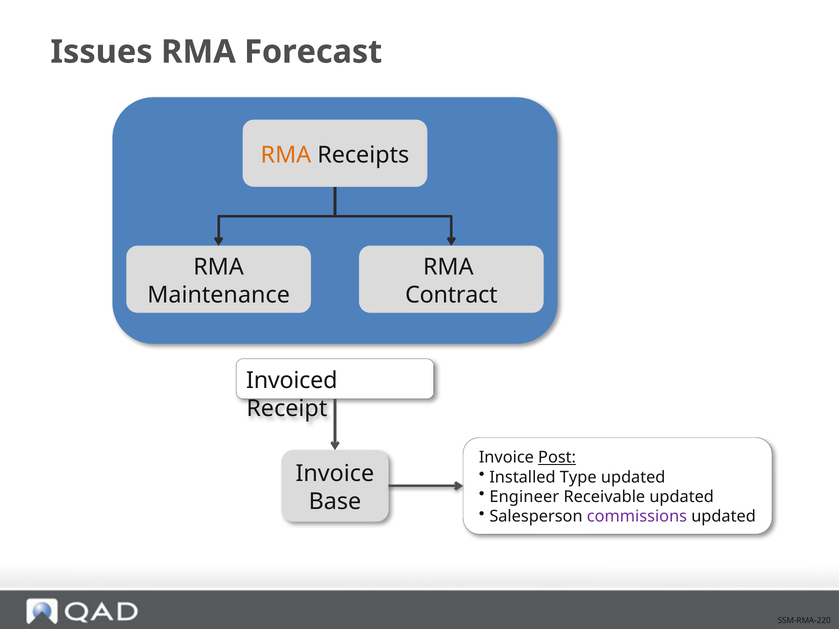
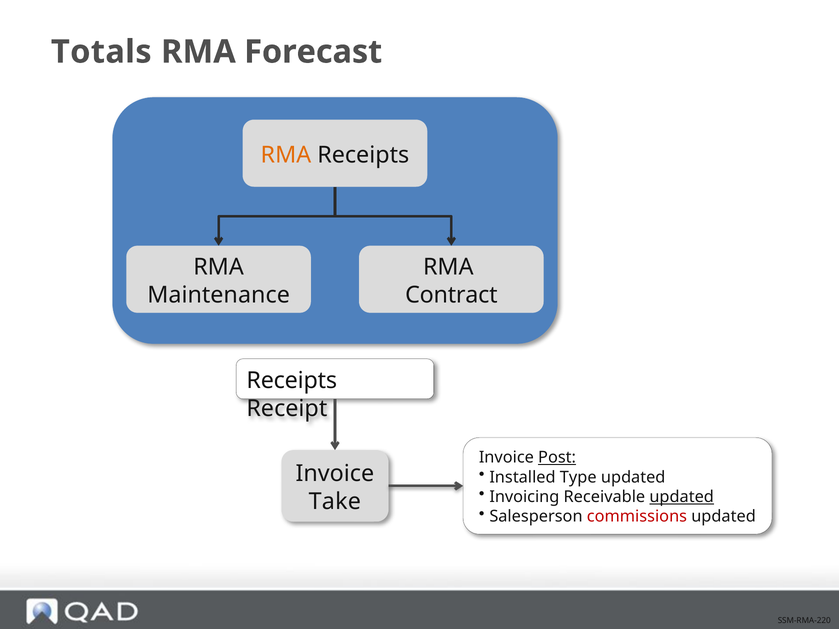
Issues: Issues -> Totals (101, 52)
Invoiced: Invoiced -> Receipts (292, 381)
Engineer: Engineer -> Invoicing (524, 497)
updated underline: none -> present (682, 497)
Base: Base -> Take (335, 502)
commissions colour: purple -> red (637, 517)
